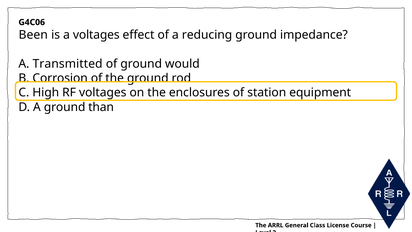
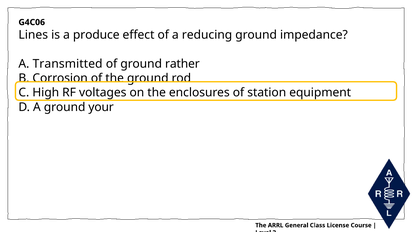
Been: Been -> Lines (33, 35)
a voltages: voltages -> produce (96, 35)
would: would -> rather (182, 64)
than: than -> your (101, 107)
